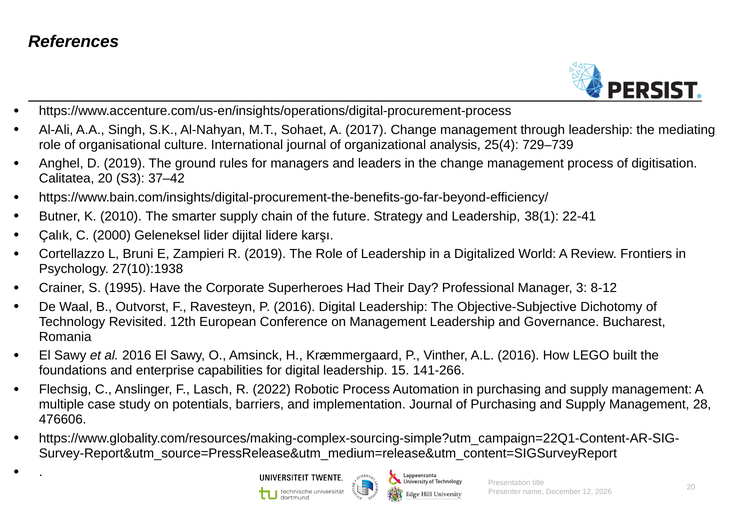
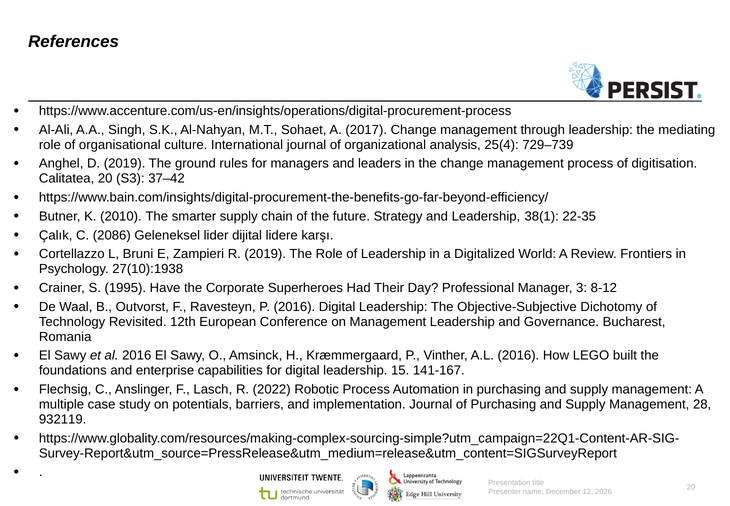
22-41: 22-41 -> 22-35 (579, 216)
2000: 2000 -> 2086 (112, 235)
141-266: 141-266 -> 141-167 (439, 370)
476606: 476606 -> 932119 (63, 419)
